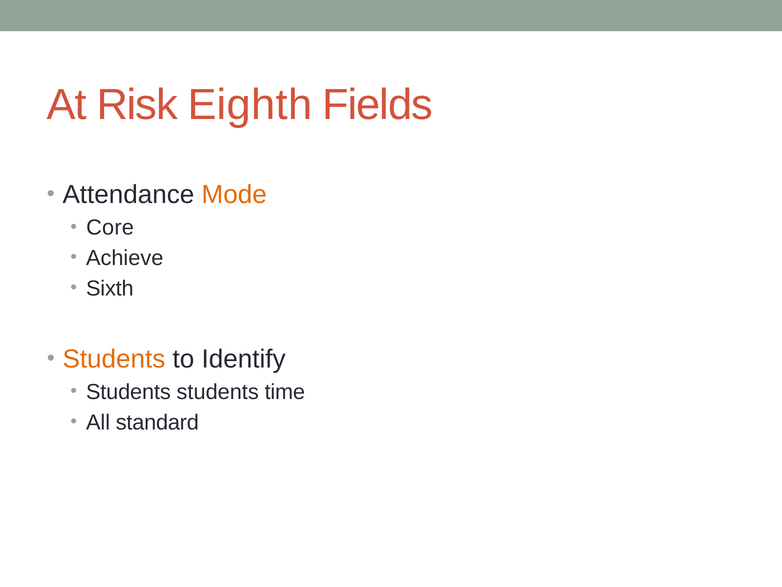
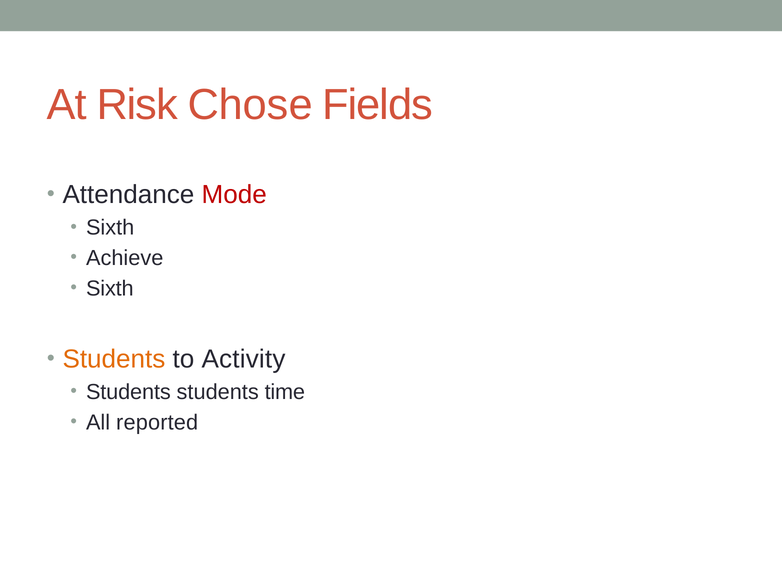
Eighth: Eighth -> Chose (250, 105)
Mode colour: orange -> red (234, 195)
Core: Core -> Sixth (110, 227)
Identify: Identify -> Activity (243, 359)
standard: standard -> reported (157, 422)
